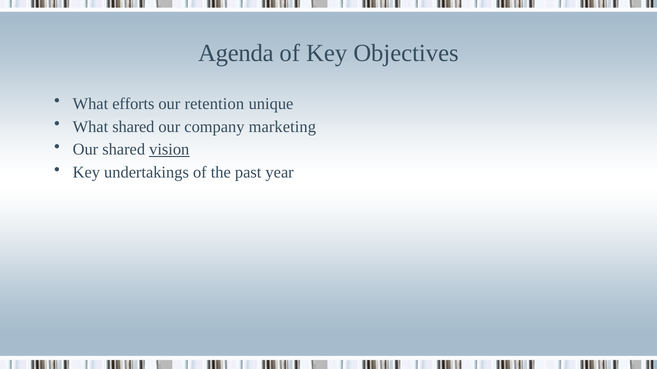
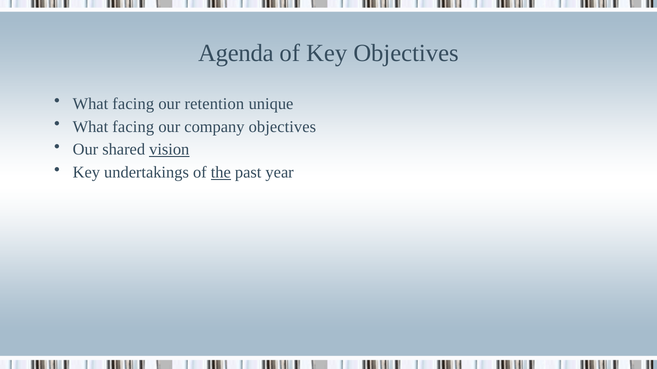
efforts: efforts -> facing (133, 104)
shared: shared -> facing (133, 127)
company marketing: marketing -> objectives (282, 127)
the underline: none -> present (221, 173)
